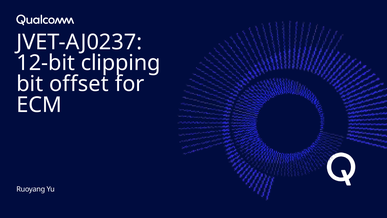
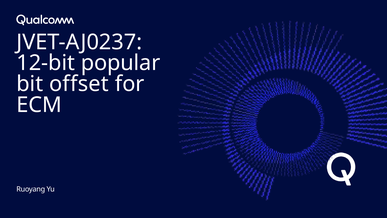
clipping: clipping -> popular (121, 63)
